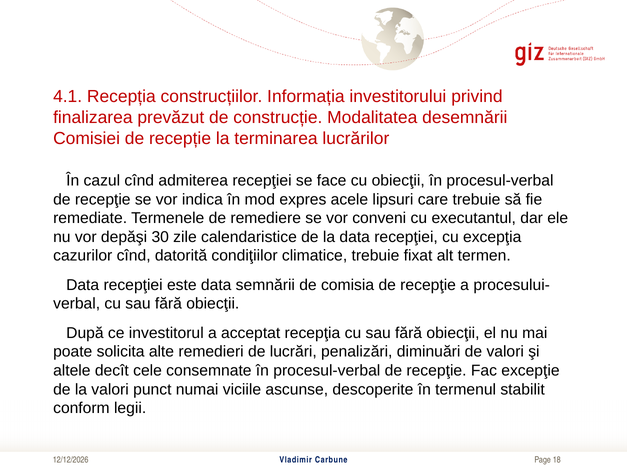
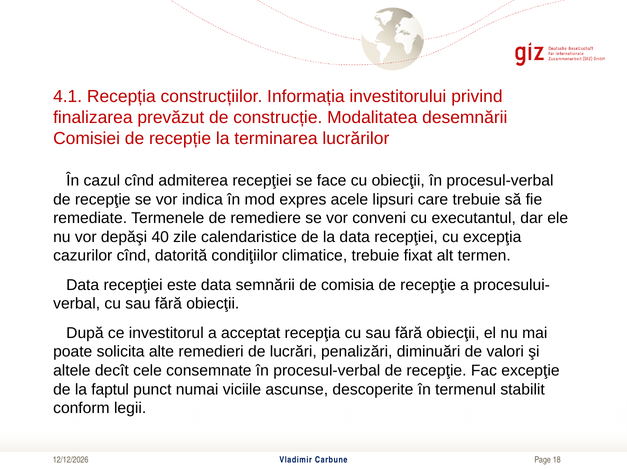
30: 30 -> 40 (160, 237)
la valori: valori -> faptul (110, 390)
